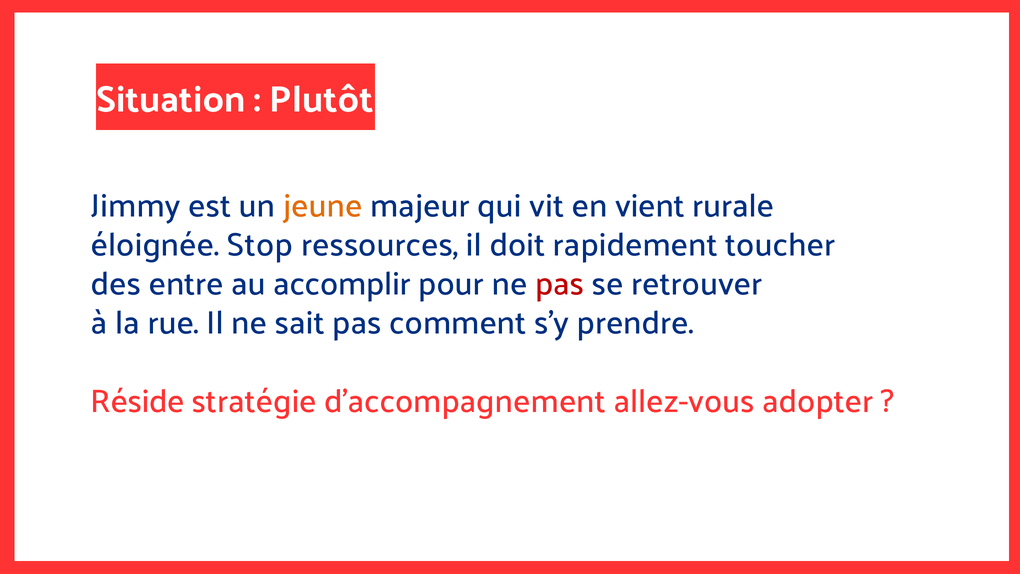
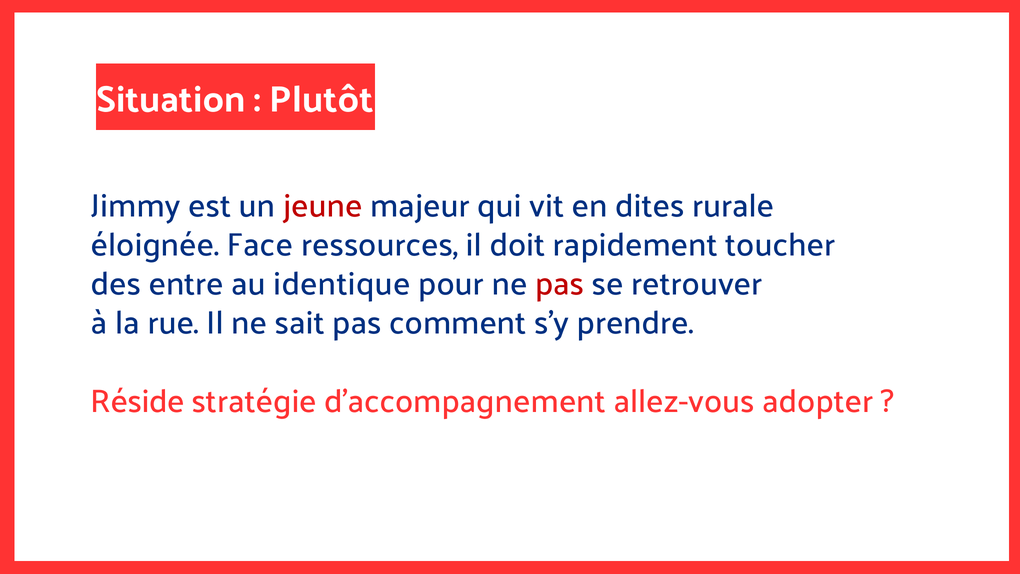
jeune colour: orange -> red (323, 206)
vient: vient -> dites (650, 206)
Stop: Stop -> Face (260, 245)
accomplir: accomplir -> identique (342, 284)
